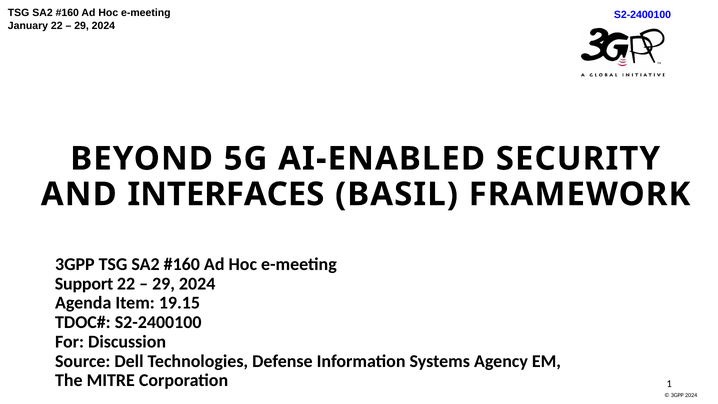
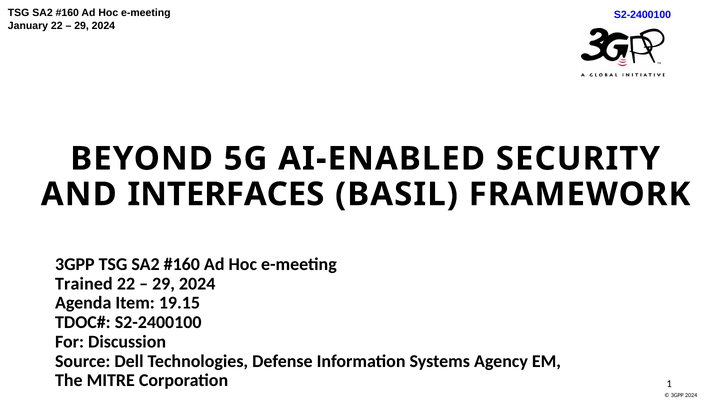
Support: Support -> Trained (84, 284)
